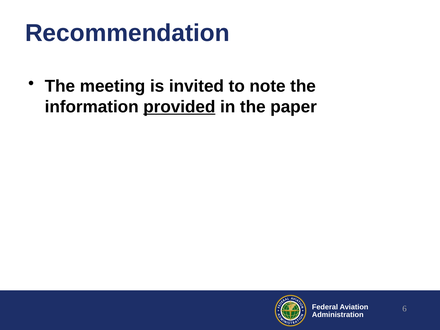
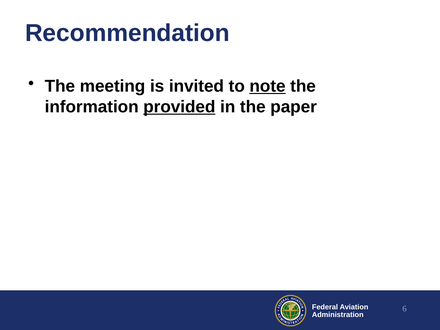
note underline: none -> present (268, 86)
